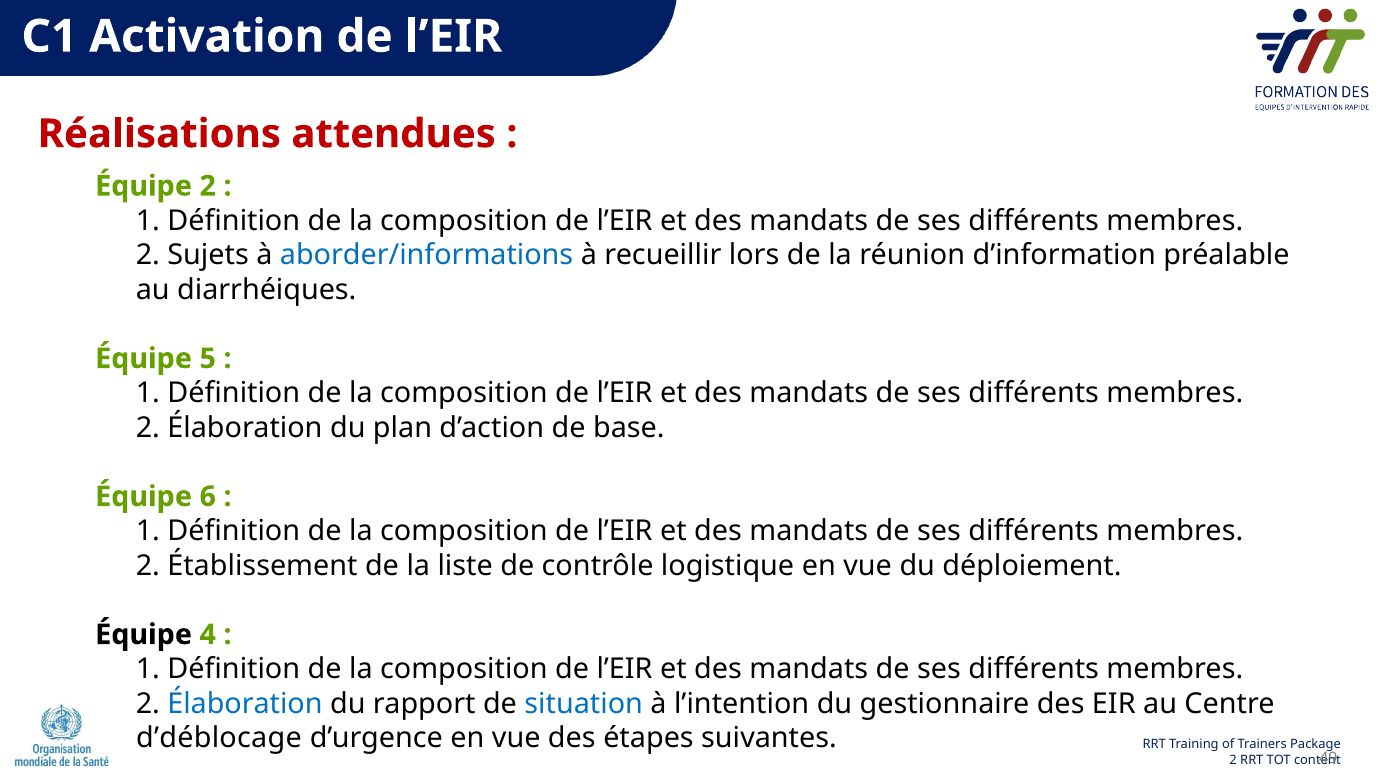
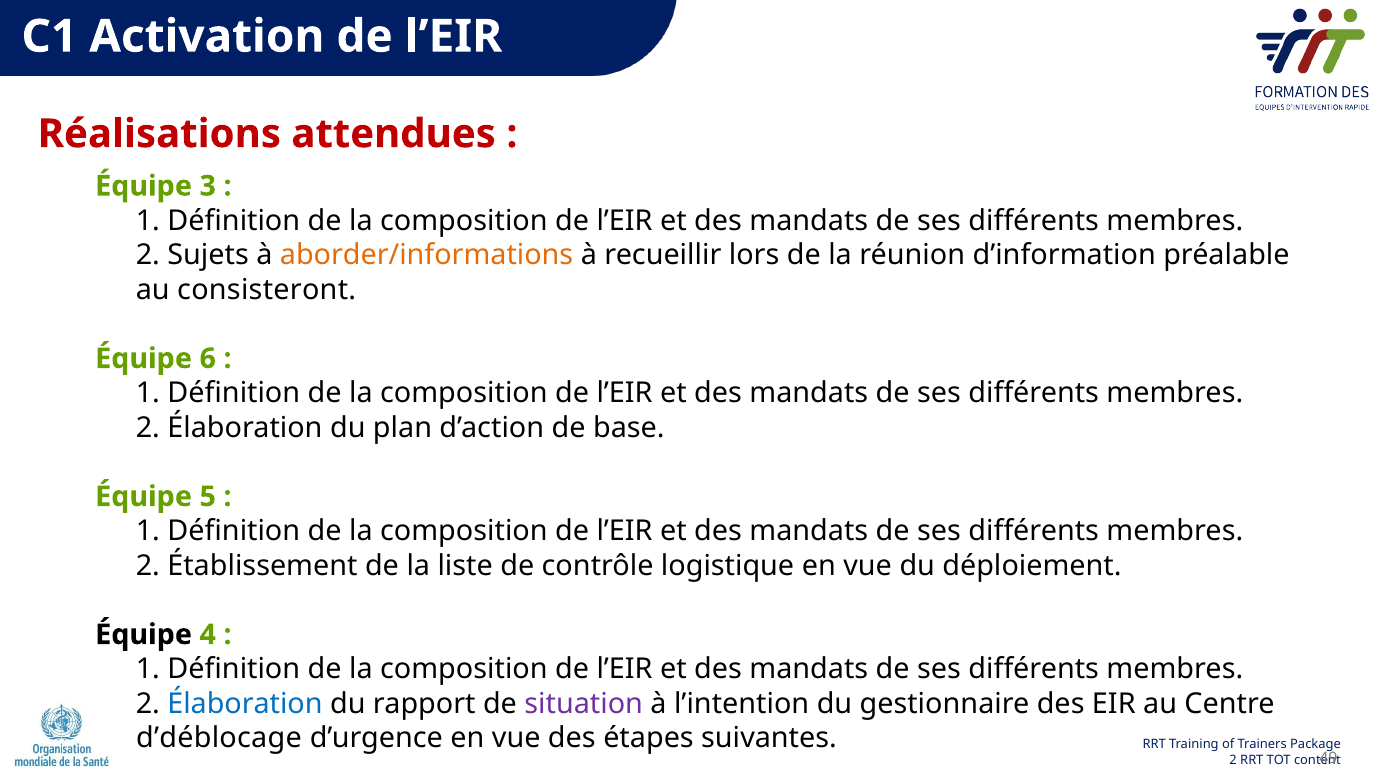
Équipe 2: 2 -> 3 (208, 186)
aborder/informations colour: blue -> orange (427, 255)
diarrhéiques: diarrhéiques -> consisteront (267, 289)
5: 5 -> 6 (208, 358)
6: 6 -> 5 (208, 496)
situation colour: blue -> purple (584, 703)
